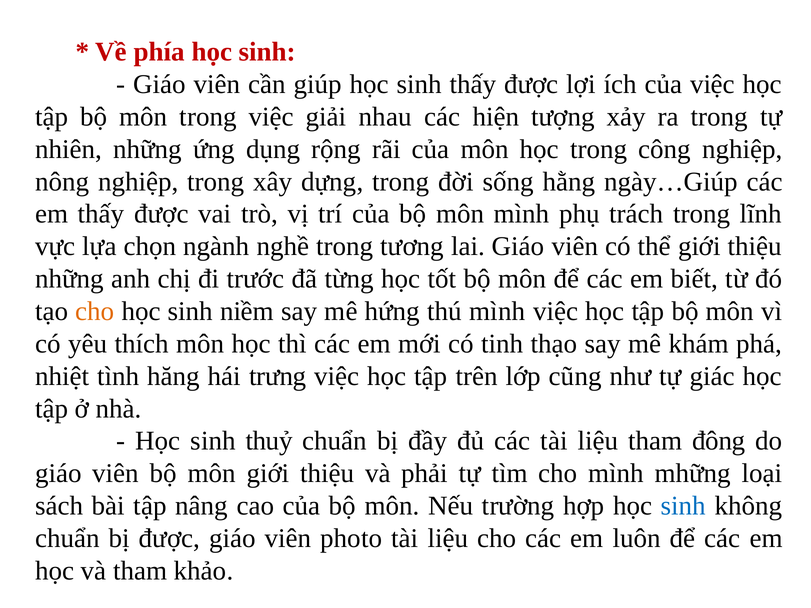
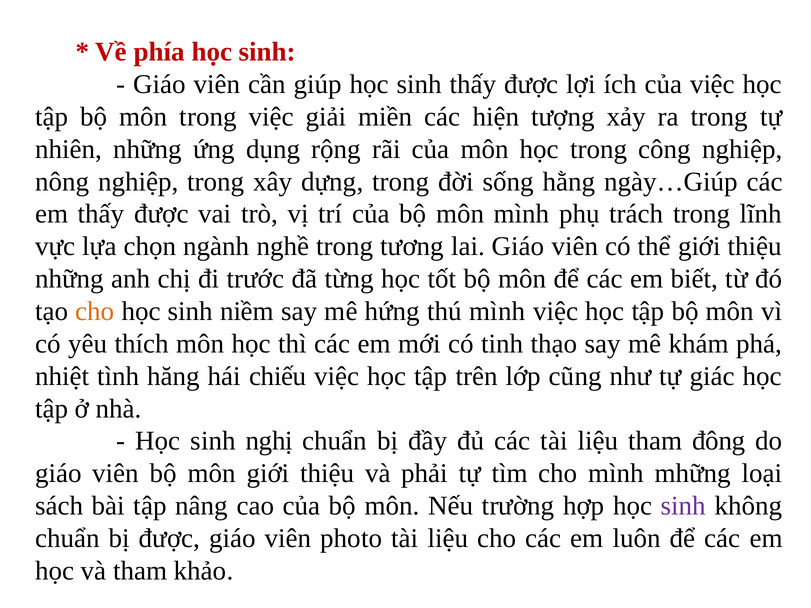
nhau: nhau -> miền (385, 117)
trưng: trưng -> chiếu (278, 376)
thuỷ: thuỷ -> nghị (269, 441)
sinh colour: blue -> purple (683, 506)
